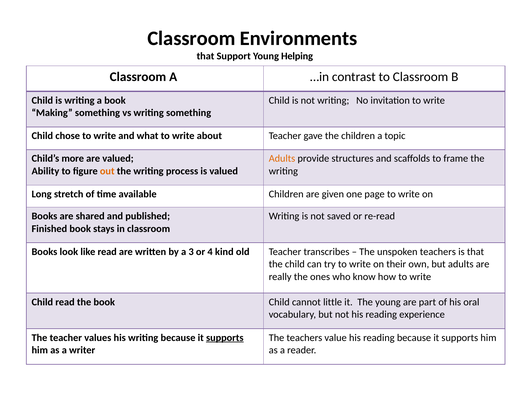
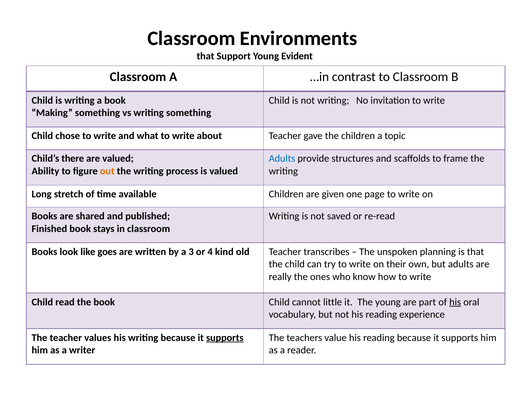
Helping: Helping -> Evident (297, 56)
more: more -> there (73, 159)
Adults colour: orange -> blue (282, 159)
like read: read -> goes (107, 252)
unspoken teachers: teachers -> planning (438, 252)
his underline: none -> present (455, 302)
